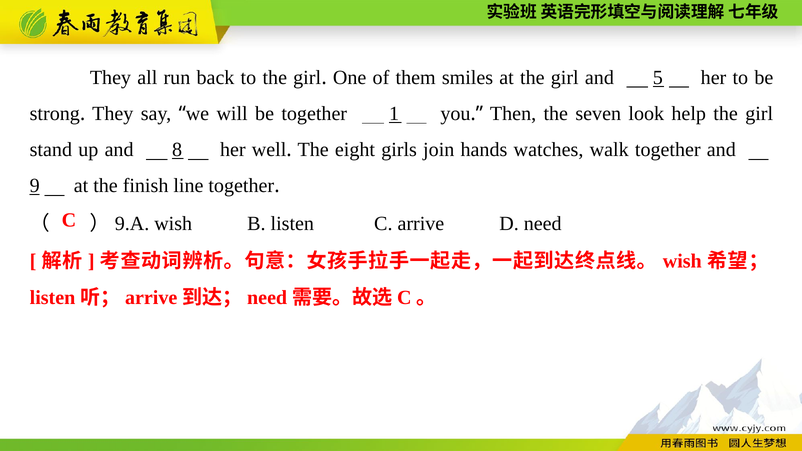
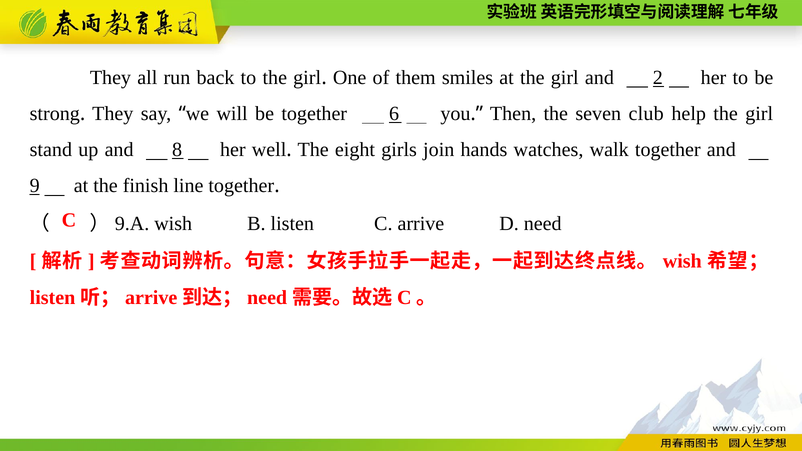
5: 5 -> 2 (658, 78)
1: 1 -> 6 (394, 114)
look: look -> club (646, 114)
